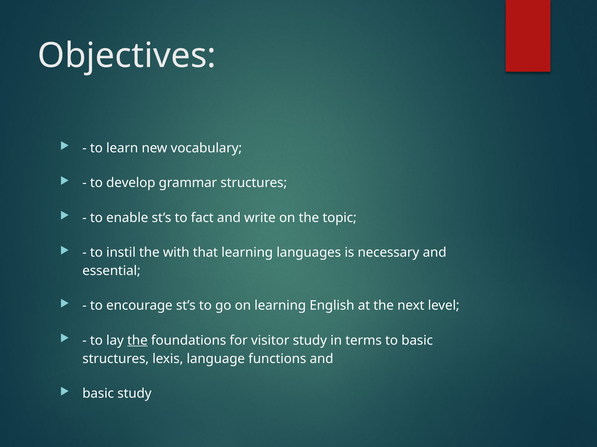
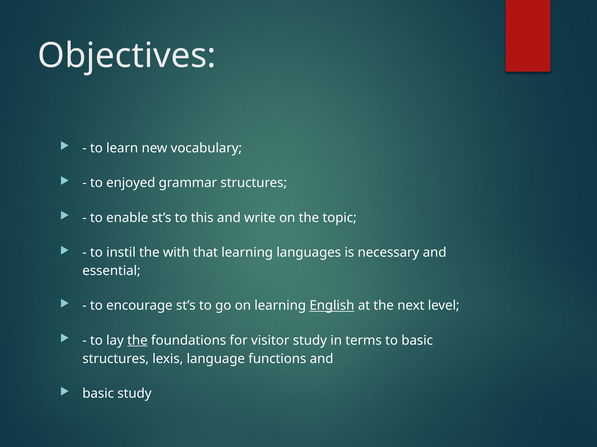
develop: develop -> enjoyed (131, 183)
fact: fact -> this (202, 218)
English underline: none -> present (332, 306)
